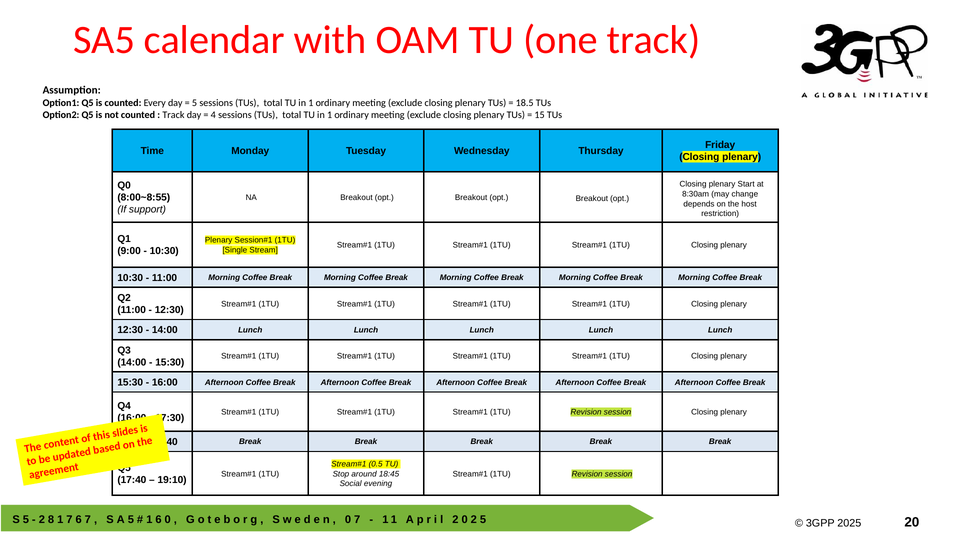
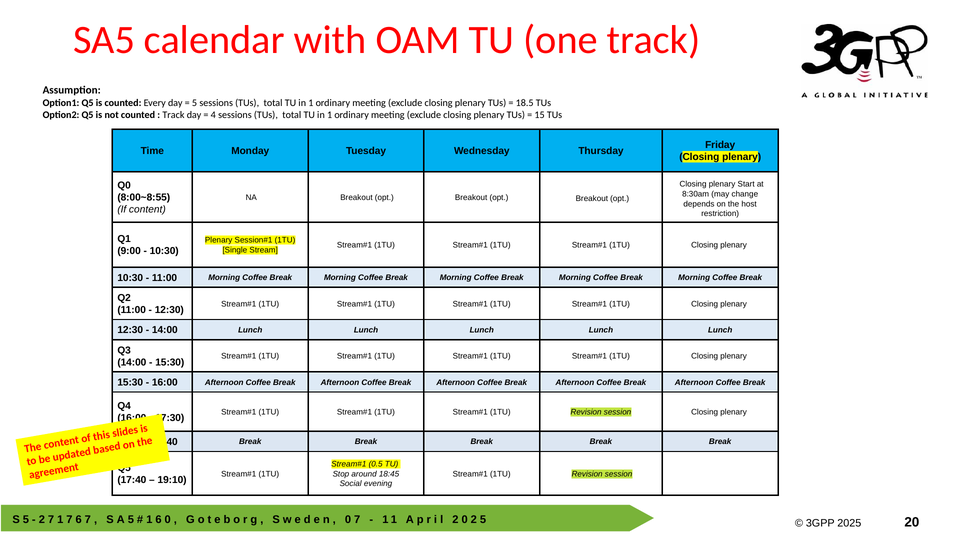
If support: support -> content (147, 210)
8: 8 -> 7 (51, 520)
